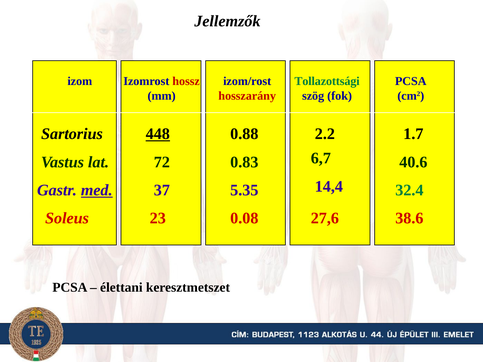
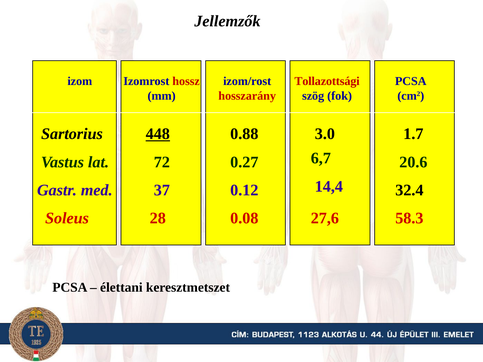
Tollazottsági colour: green -> red (327, 81)
2.2: 2.2 -> 3.0 (325, 134)
0.83: 0.83 -> 0.27 (244, 162)
40.6: 40.6 -> 20.6 (413, 162)
med underline: present -> none (97, 190)
5.35: 5.35 -> 0.12 (244, 190)
32.4 colour: green -> black (409, 190)
23: 23 -> 28 (158, 218)
38.6: 38.6 -> 58.3 (409, 218)
